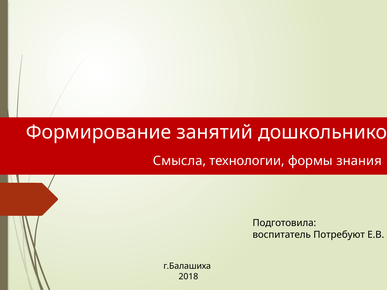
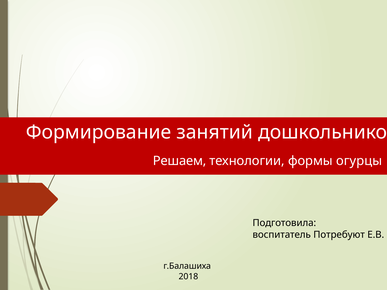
Смысла: Смысла -> Решаем (180, 161)
знания: знания -> огурцы (359, 161)
